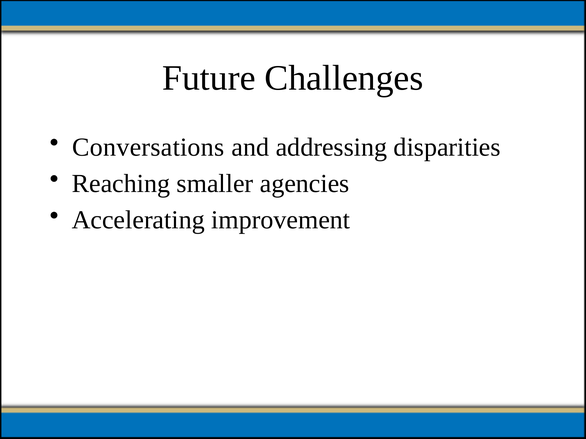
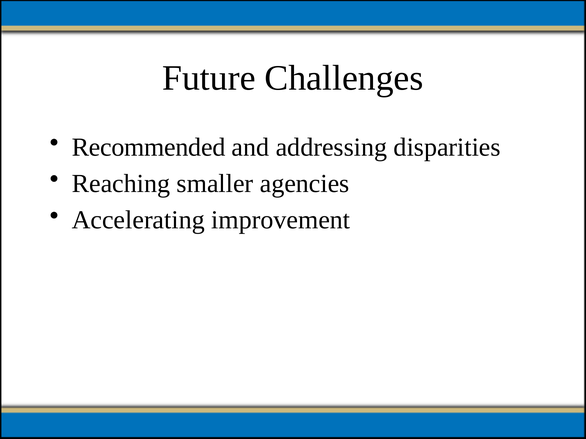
Conversations: Conversations -> Recommended (149, 147)
